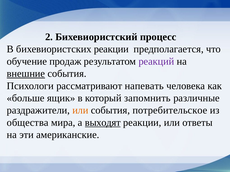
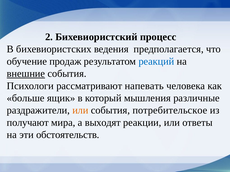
бихевиористских реакции: реакции -> ведения (111, 49)
реакций colour: purple -> blue (156, 62)
запомнить: запомнить -> мышления (147, 98)
общества: общества -> получают (28, 123)
выходят underline: present -> none (103, 123)
американские: американские -> обстоятельств (68, 135)
